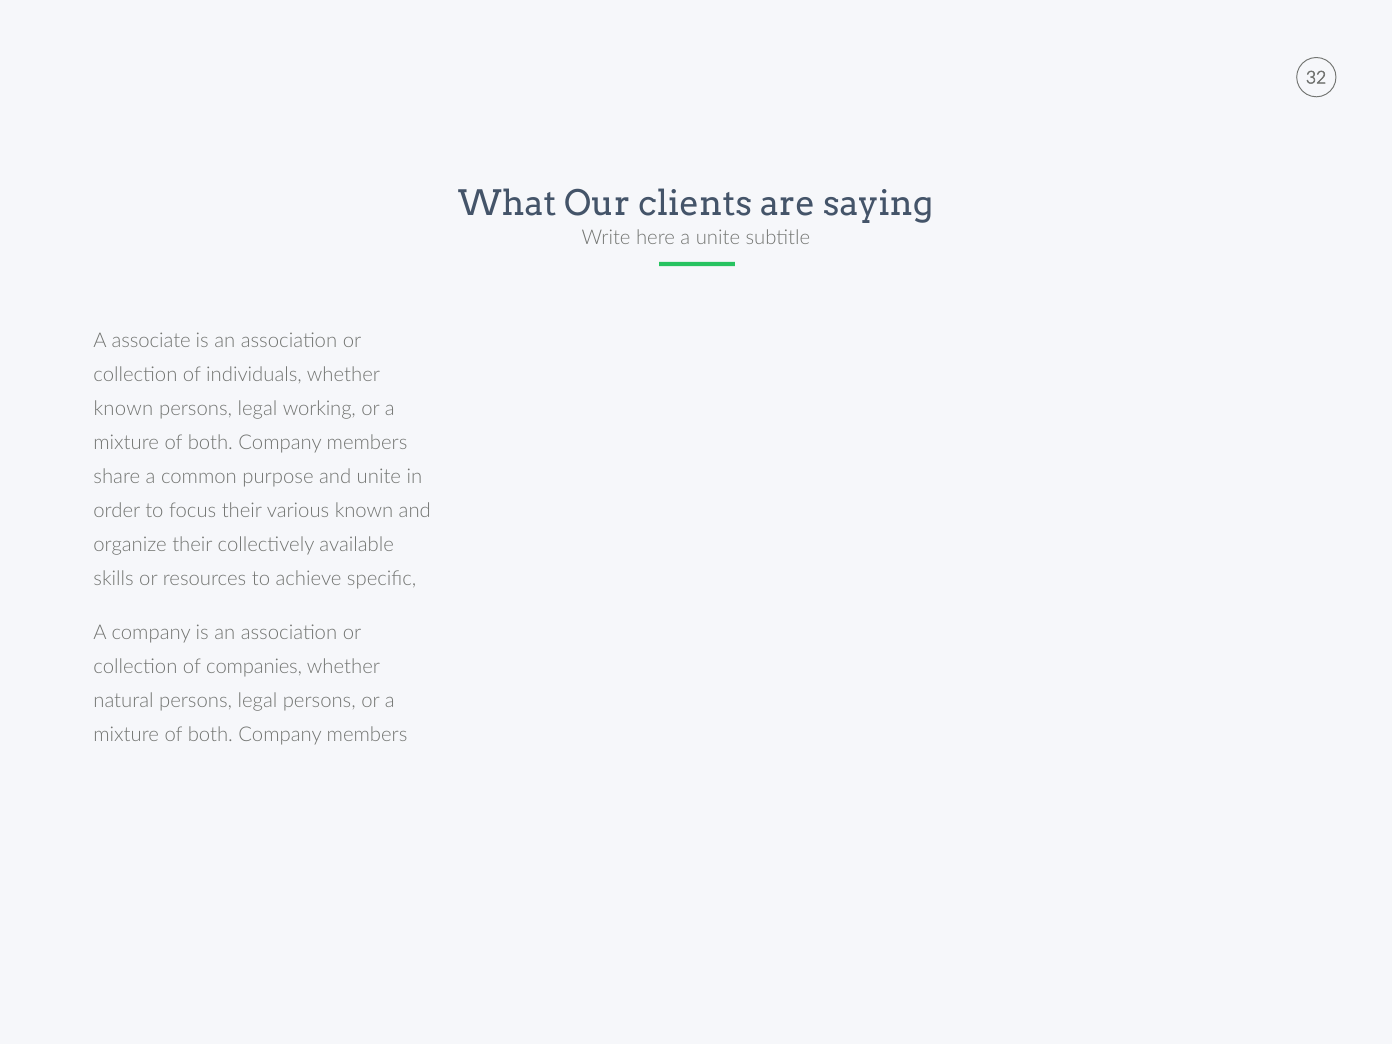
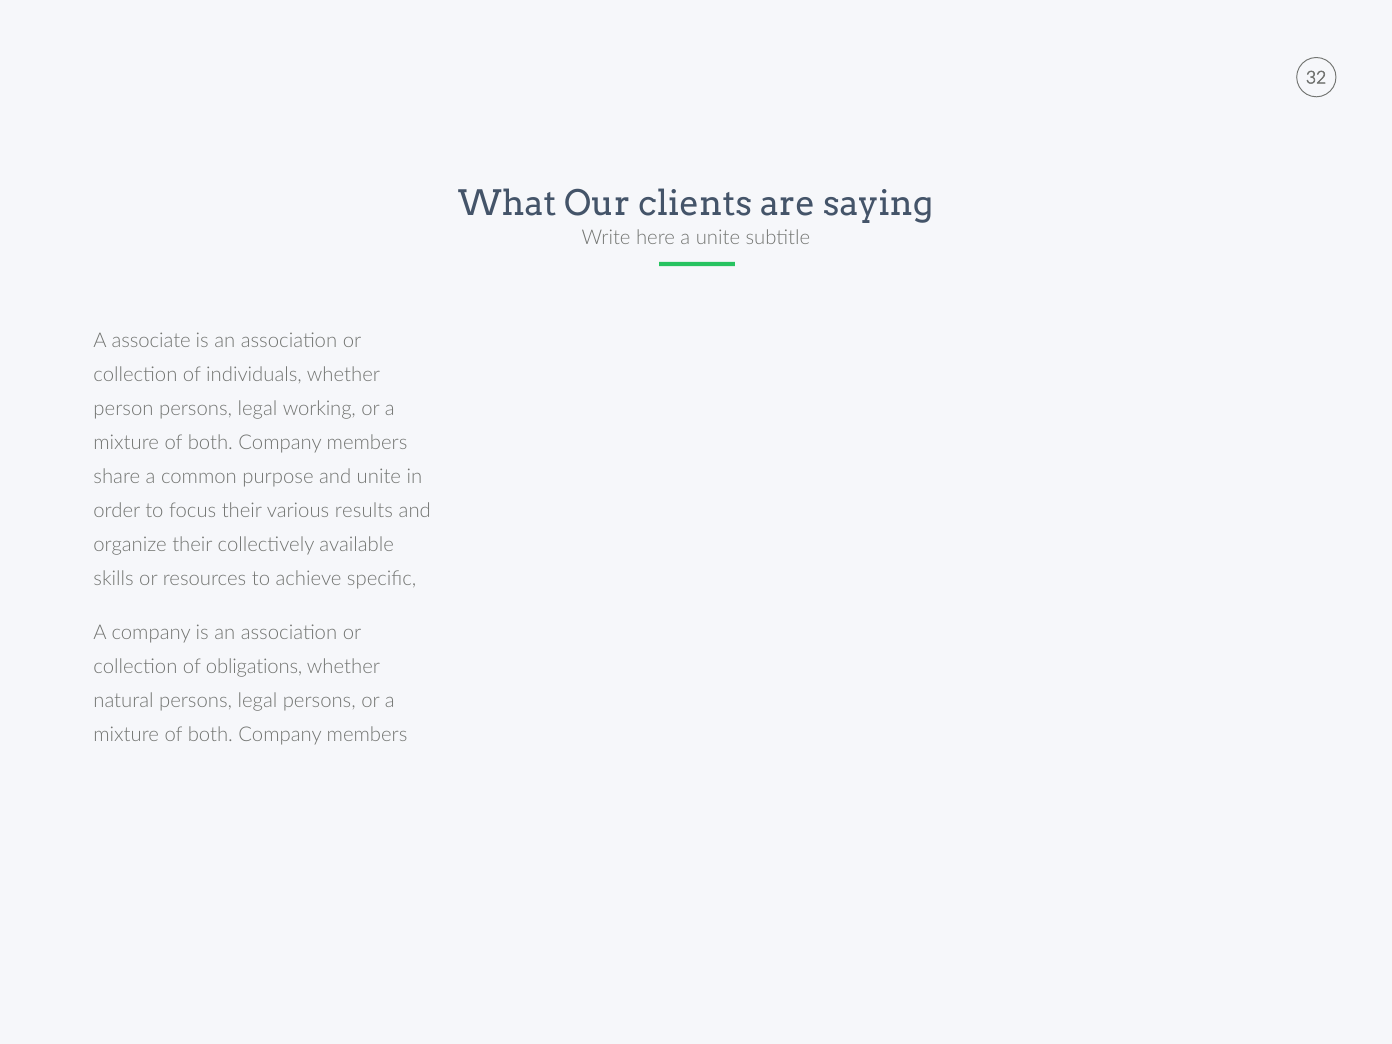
known: known -> person (124, 409)
various known: known -> results (364, 511)
companies: companies -> obligations (254, 667)
